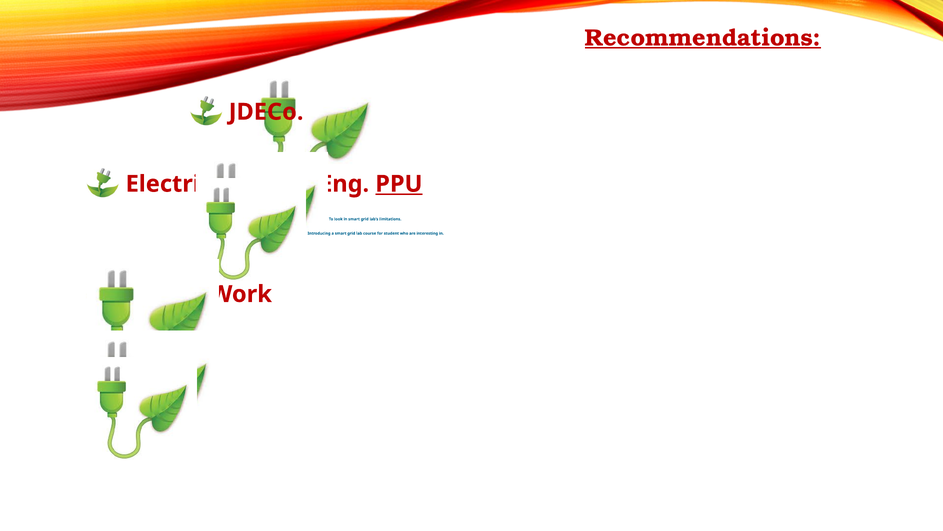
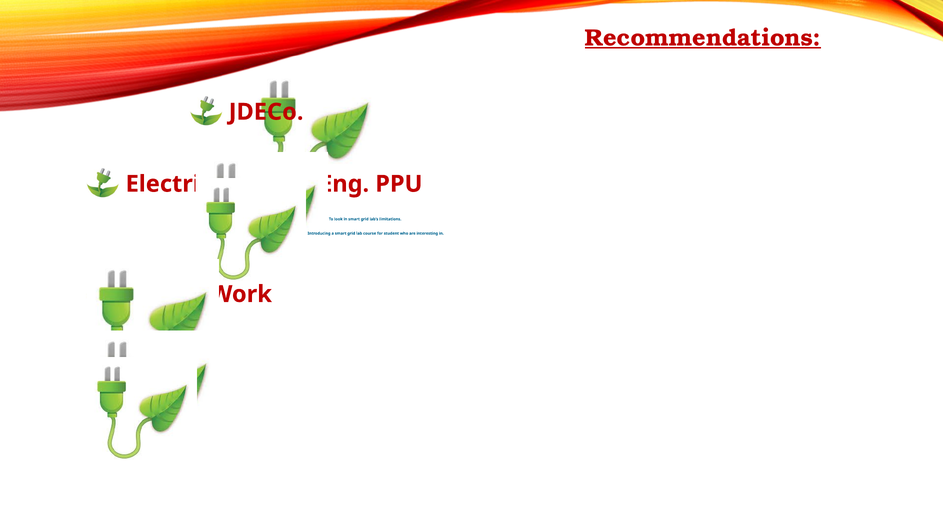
PPU underline: present -> none (399, 184)
